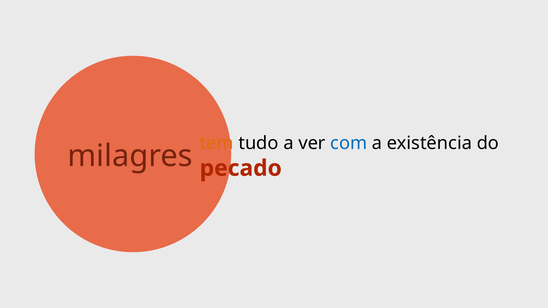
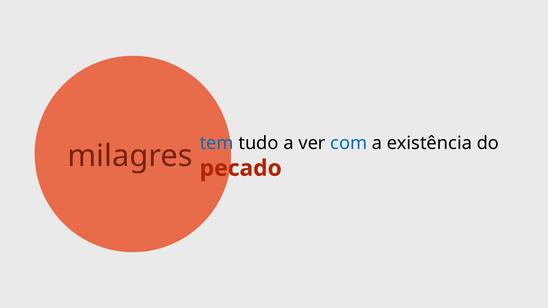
tem colour: orange -> blue (217, 143)
